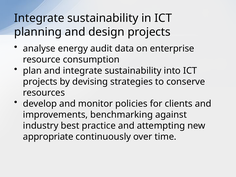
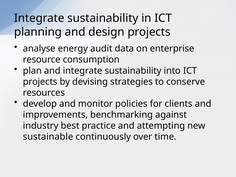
appropriate: appropriate -> sustainable (48, 137)
